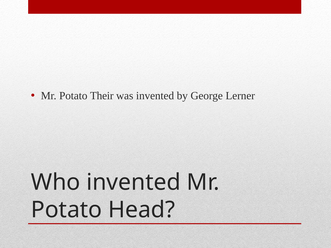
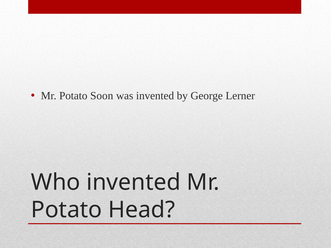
Their: Their -> Soon (102, 96)
